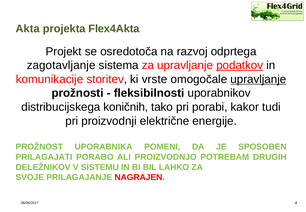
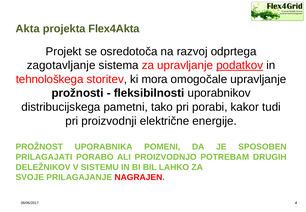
komunikacije: komunikacije -> tehnološkega (50, 79)
vrste: vrste -> mora (155, 79)
upravljanje underline: present -> none (258, 79)
koničnih: koničnih -> pametni (126, 107)
